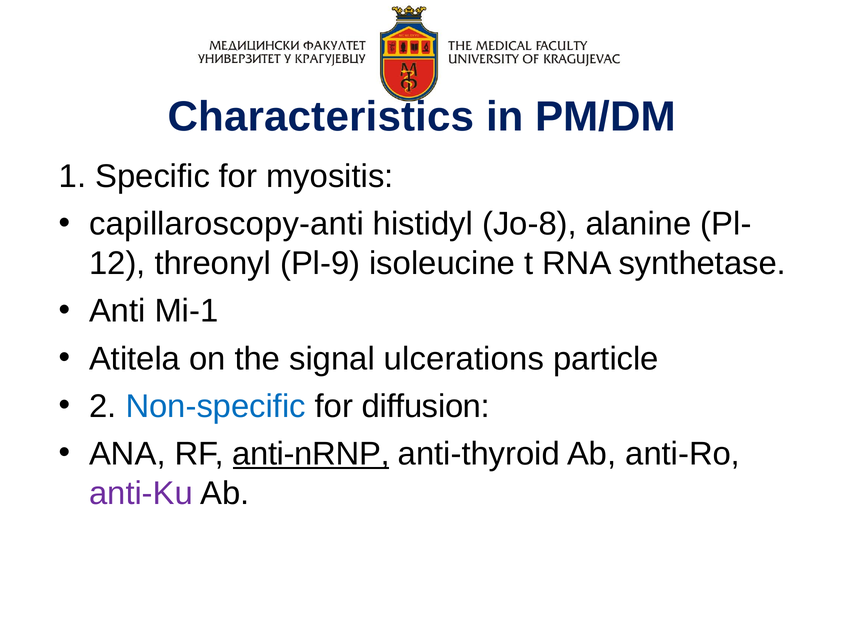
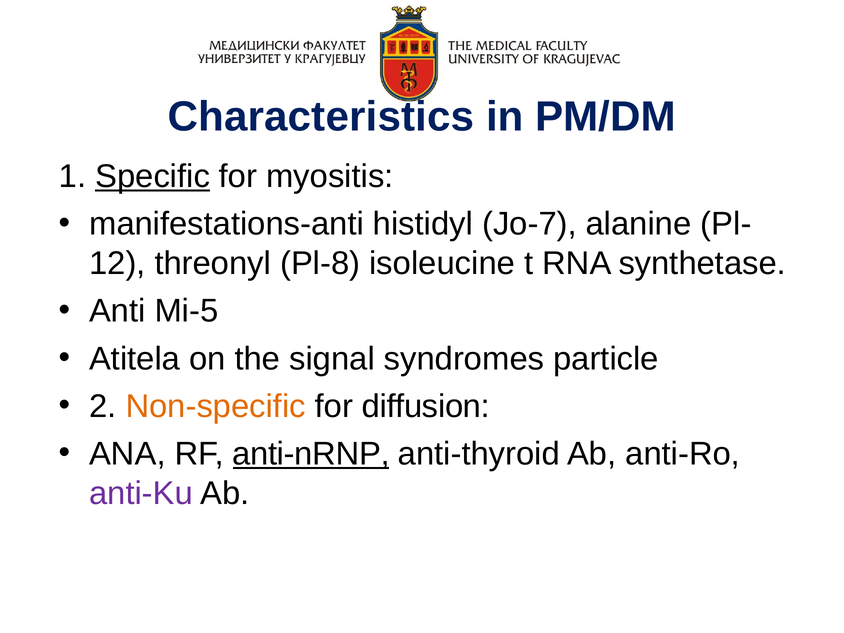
Specific underline: none -> present (153, 176)
capillaroscopy-anti: capillaroscopy-anti -> manifestations-anti (227, 224)
Jo-8: Jo-8 -> Jo-7 (529, 224)
Pl-9: Pl-9 -> Pl-8 (320, 263)
Mi-1: Mi-1 -> Mi-5 (186, 311)
ulcerations: ulcerations -> syndromes (464, 359)
Non-specific colour: blue -> orange (216, 406)
